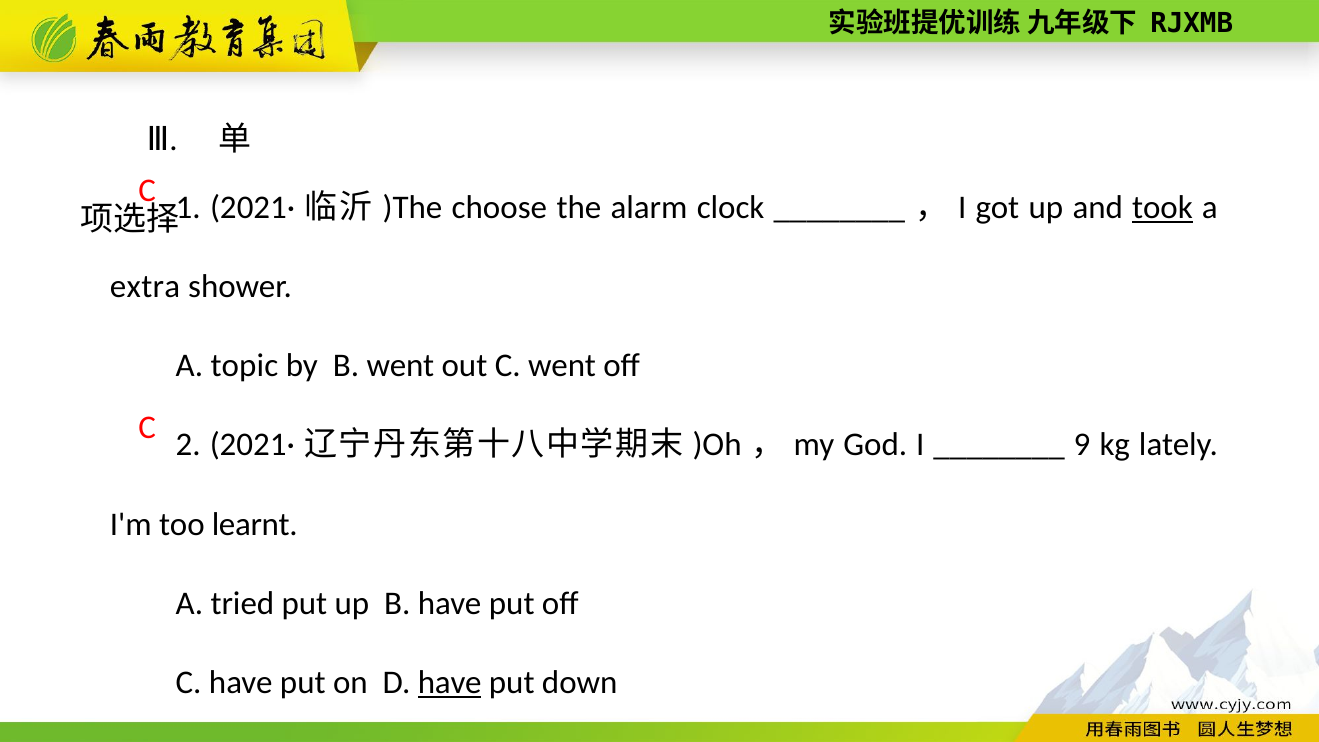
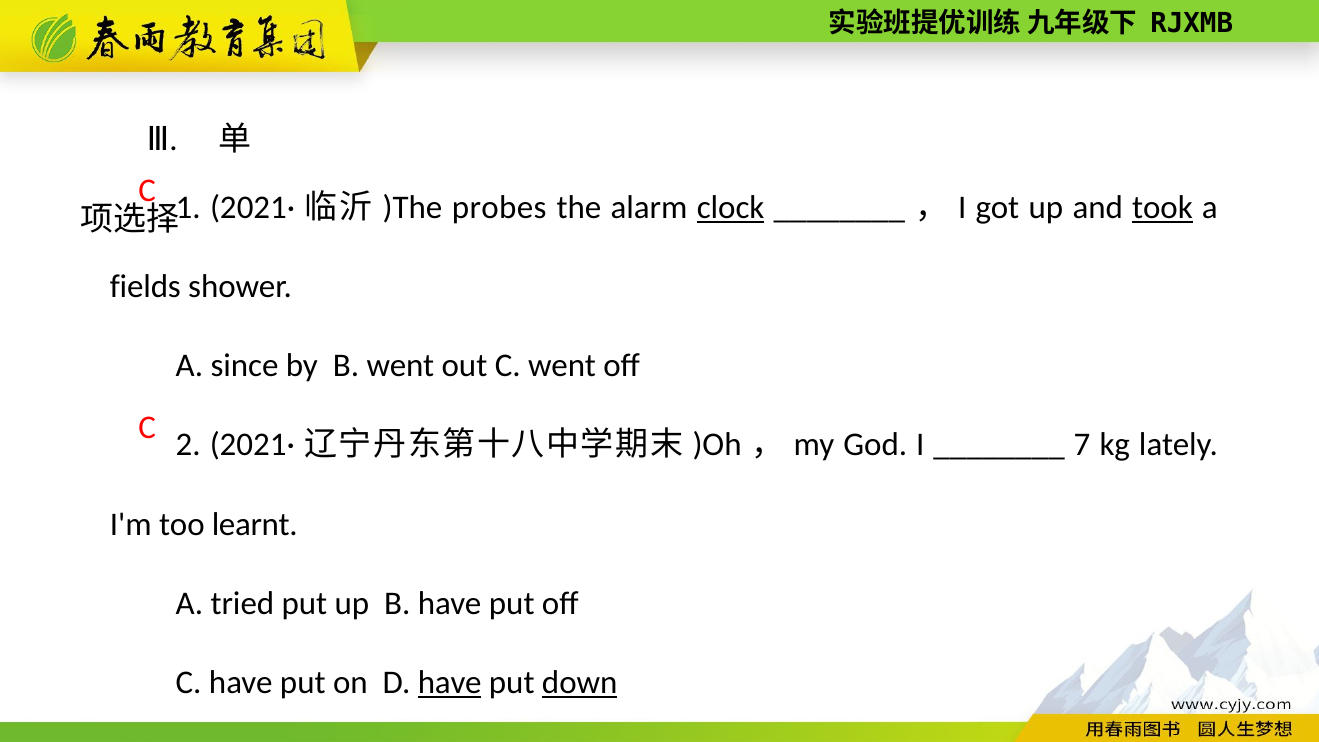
choose: choose -> probes (499, 208)
clock underline: none -> present (731, 208)
extra: extra -> fields (145, 287)
topic: topic -> since (245, 366)
9: 9 -> 7 (1082, 445)
down underline: none -> present (580, 682)
